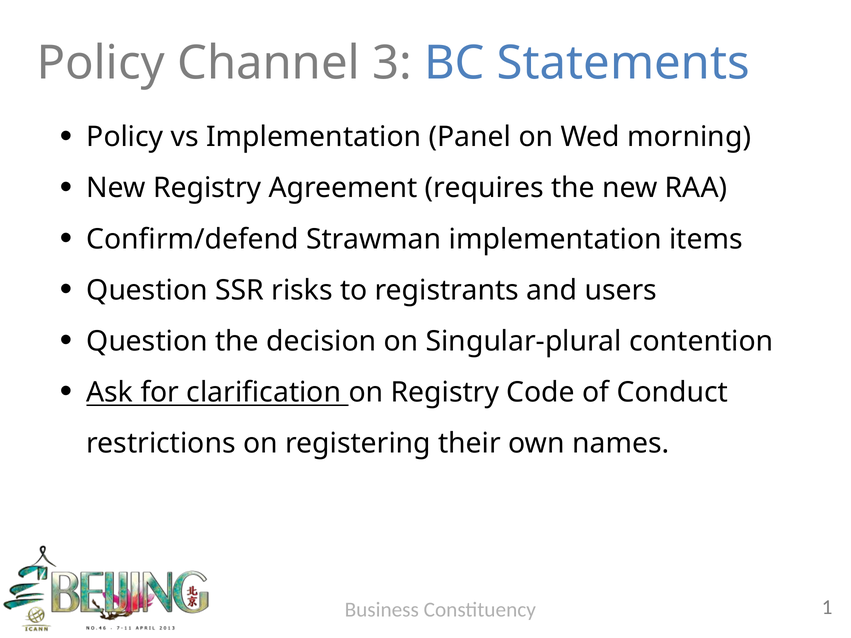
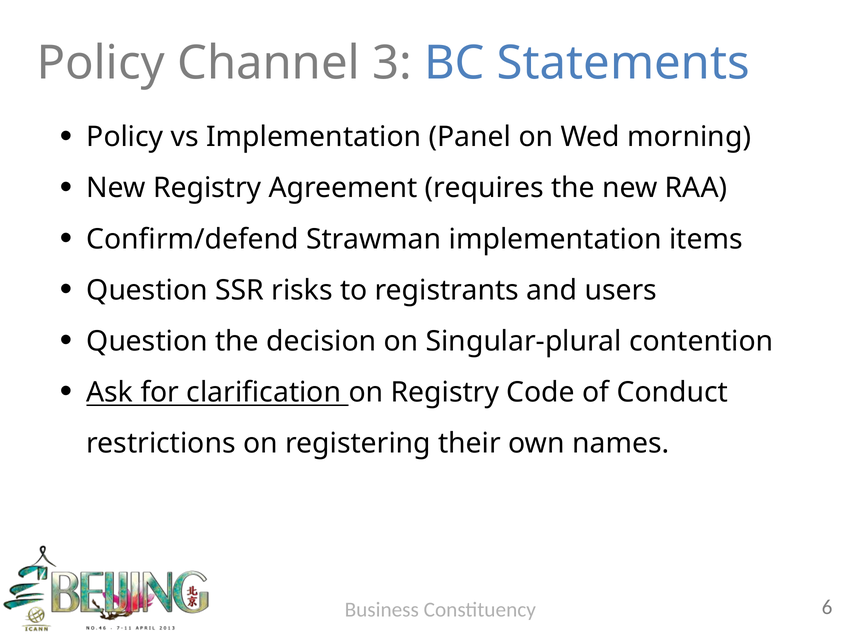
1: 1 -> 6 (827, 608)
